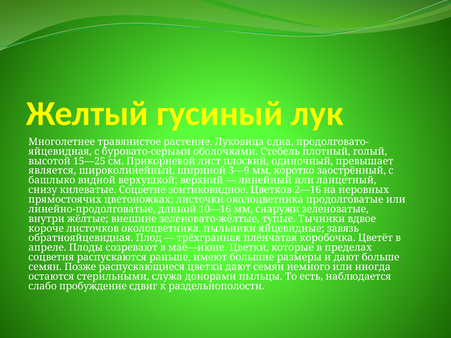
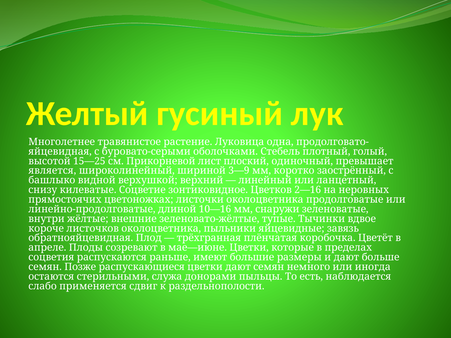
пробуждение: пробуждение -> применяется (93, 286)
